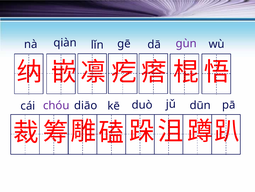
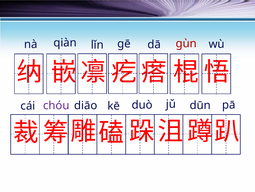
gùn colour: purple -> red (186, 43)
